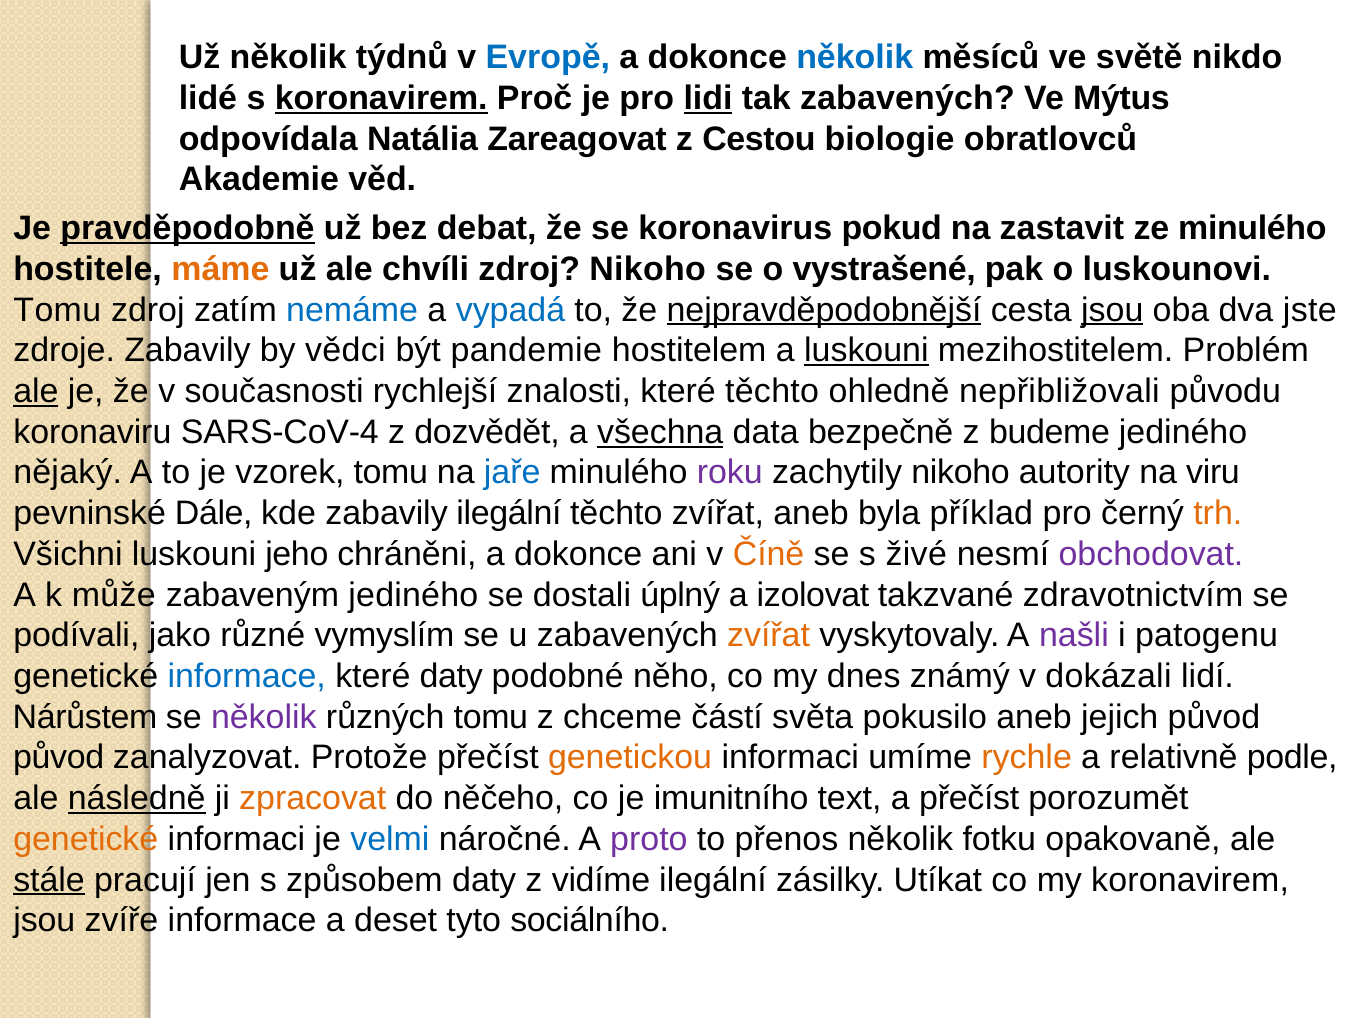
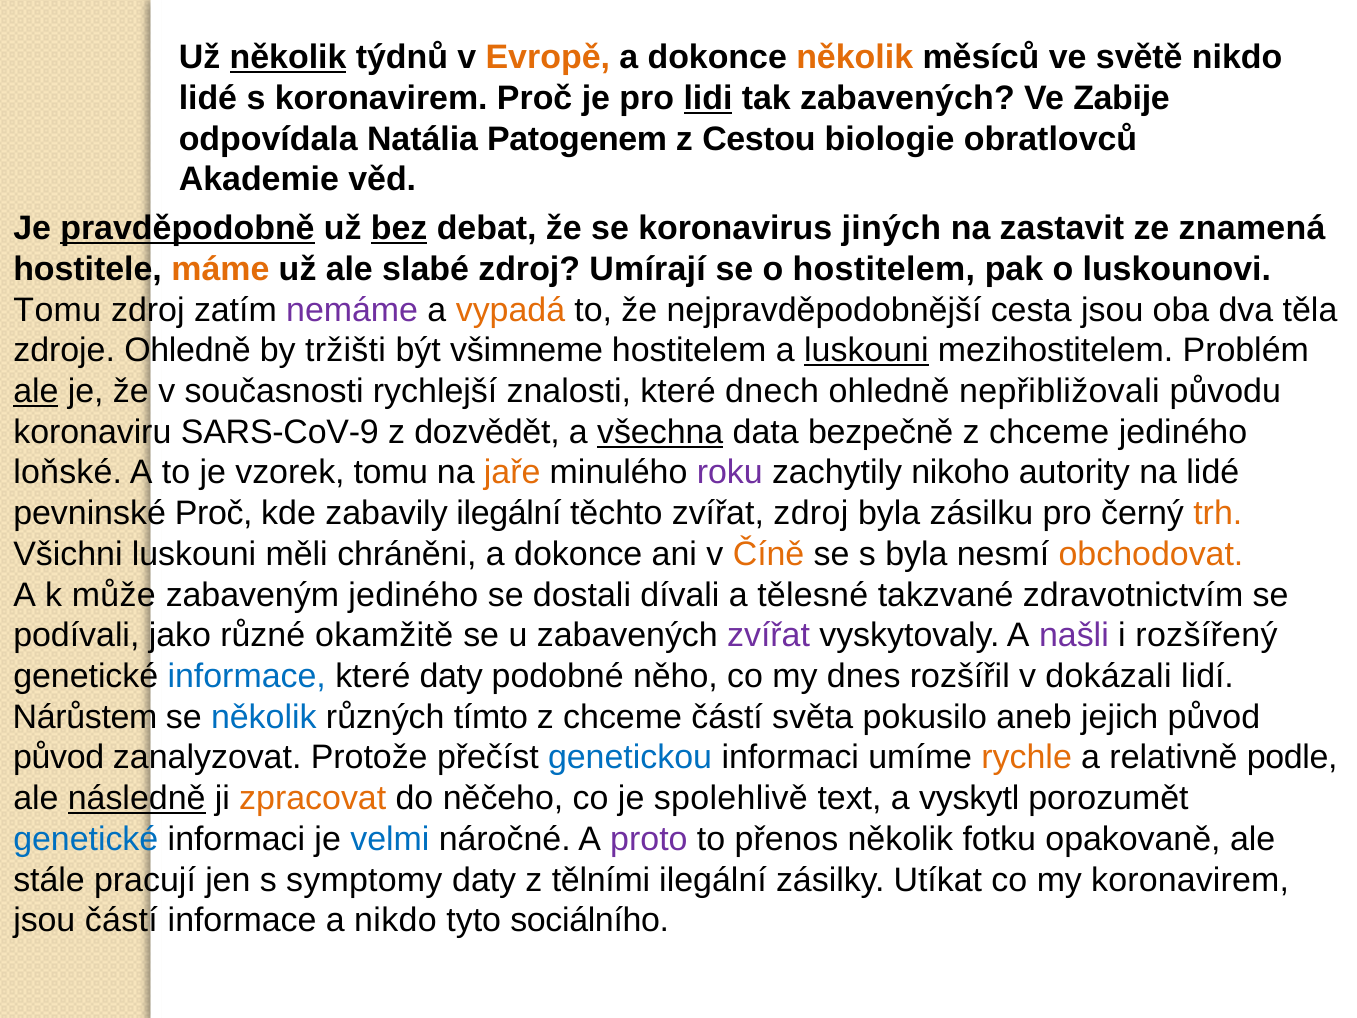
několik underline: none -> present (288, 57)
Evropě colour: blue -> orange (548, 57)
několik colour: blue -> orange (855, 57)
koronavirem underline: present -> none (381, 98)
Mýtus: Mýtus -> Zabije (1121, 98)
Zareagovat: Zareagovat -> Patogenem (577, 139)
bez underline: none -> present (399, 228)
pokud: pokud -> jiných (891, 228)
ze minulého: minulého -> znamená (1252, 228)
chvíli: chvíli -> slabé (426, 269)
zdroj Nikoho: Nikoho -> Umírají (648, 269)
o vystrašené: vystrašené -> hostitelem (884, 269)
nemáme colour: blue -> purple (352, 310)
vypadá colour: blue -> orange (510, 310)
nejpravděpodobnější underline: present -> none (824, 310)
jsou underline: present -> none (1112, 310)
jste: jste -> těla (1310, 310)
zdroje Zabavily: Zabavily -> Ohledně (188, 350)
vědci: vědci -> tržišti (345, 350)
pandemie: pandemie -> všimneme (527, 350)
které těchto: těchto -> dnech (772, 391)
SARS-CoV-4: SARS-CoV-4 -> SARS-CoV-9 (280, 432)
budeme: budeme -> chceme (1049, 432)
nějaký: nějaký -> loňské (68, 473)
jaře colour: blue -> orange (512, 473)
na viru: viru -> lidé (1213, 473)
pevninské Dále: Dále -> Proč (214, 513)
zvířat aneb: aneb -> zdroj (811, 513)
příklad: příklad -> zásilku (981, 513)
jeho: jeho -> měli (297, 554)
s živé: živé -> byla (916, 554)
obchodovat colour: purple -> orange (1151, 554)
úplný: úplný -> dívali (680, 595)
izolovat: izolovat -> tělesné (813, 595)
vymyslím: vymyslím -> okamžitě (384, 635)
zvířat colour: orange -> purple (769, 635)
patogenu: patogenu -> rozšířený (1206, 635)
známý: známý -> rozšířil (960, 676)
několik colour: purple -> blue (264, 717)
různých tomu: tomu -> tímto (491, 717)
genetickou colour: orange -> blue (630, 758)
imunitního: imunitního -> spolehlivě (731, 798)
a přečíst: přečíst -> vyskytl (969, 798)
genetické colour: orange -> blue (86, 839)
stále underline: present -> none (49, 880)
způsobem: způsobem -> symptomy (364, 880)
vidíme: vidíme -> tělními (601, 880)
jsou zvíře: zvíře -> částí (121, 920)
a deset: deset -> nikdo (395, 920)
